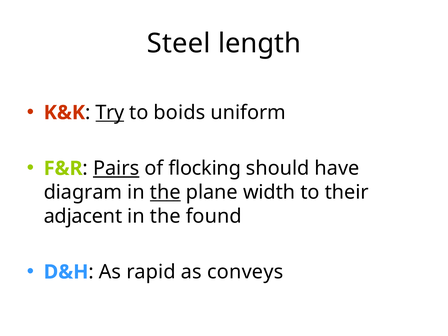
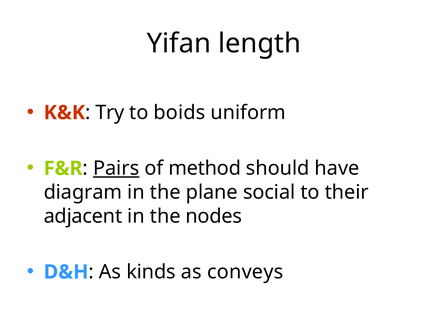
Steel: Steel -> Yifan (179, 43)
Try underline: present -> none (110, 113)
flocking: flocking -> method (205, 168)
the underline: present -> none (165, 192)
width: width -> social (269, 192)
found: found -> nodes (214, 216)
rapid: rapid -> kinds (151, 272)
